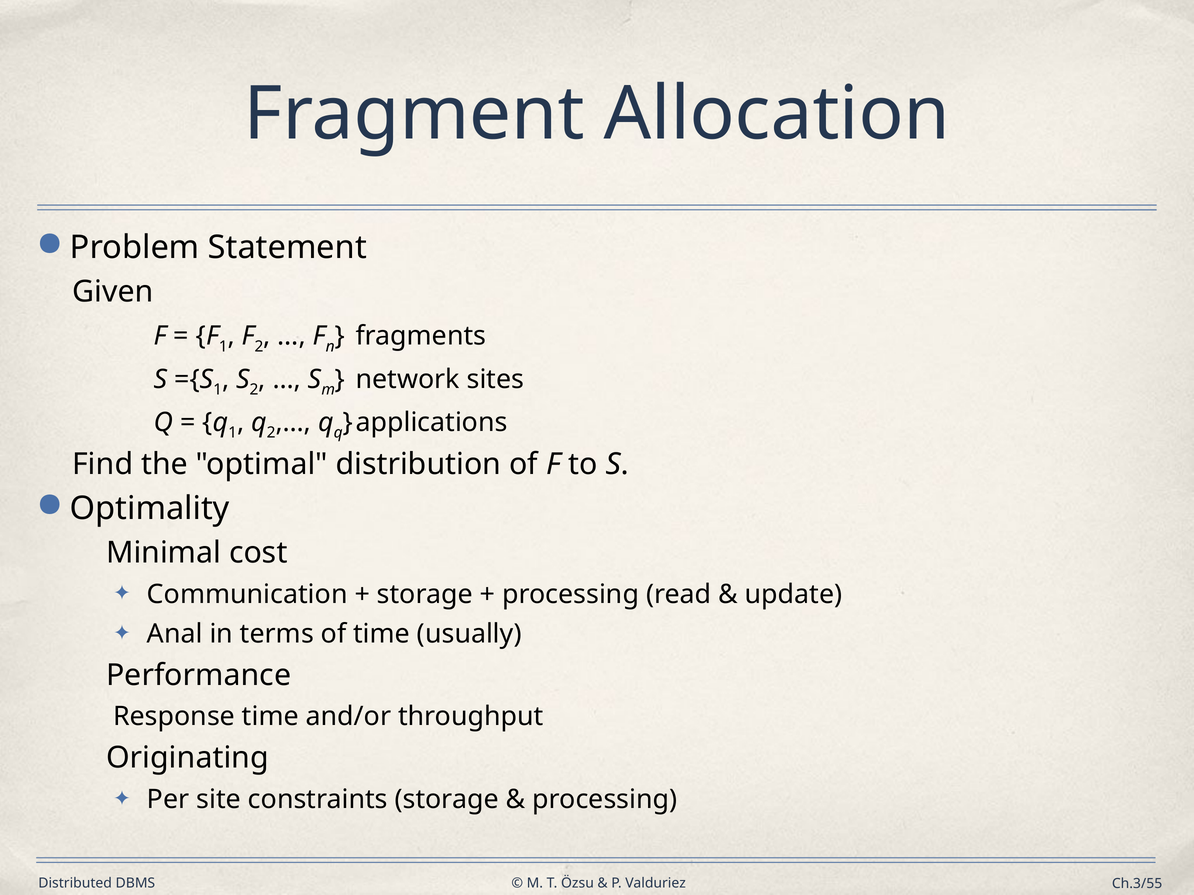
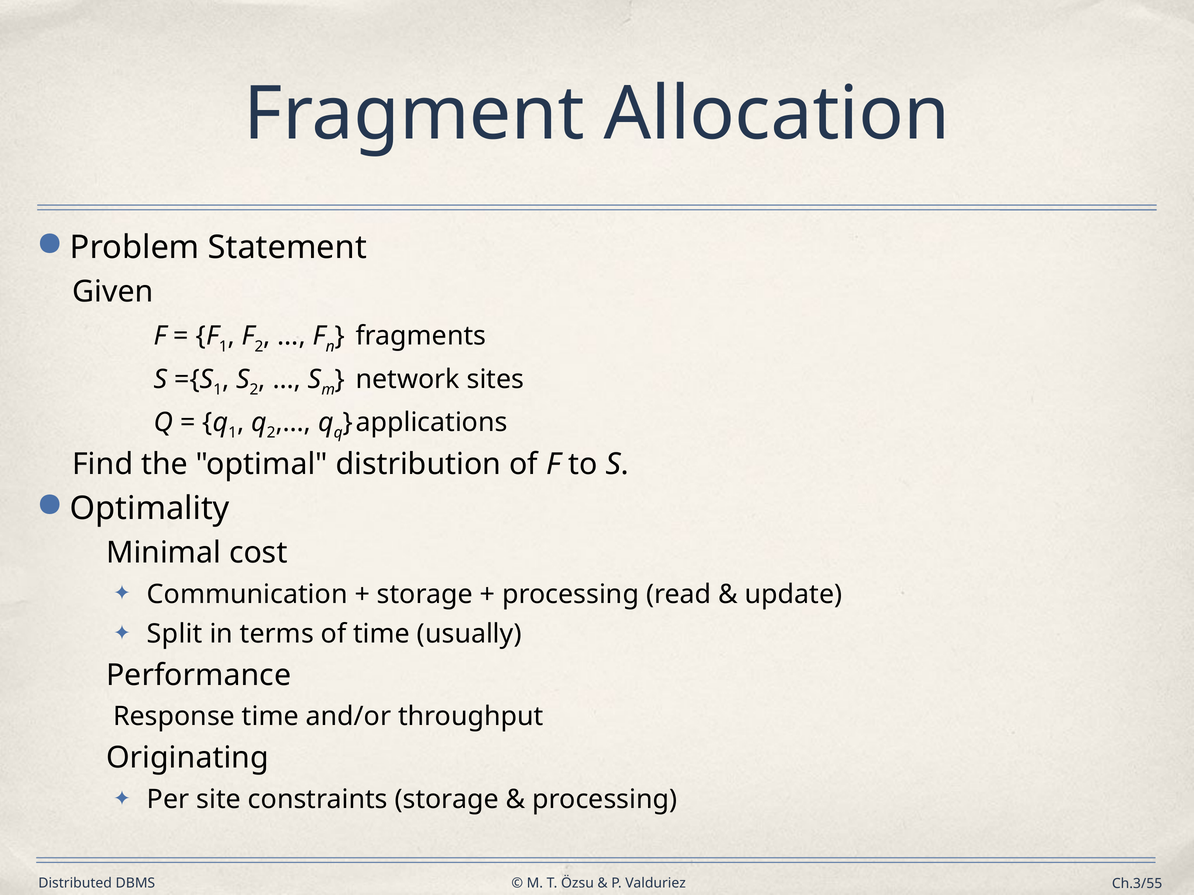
Anal: Anal -> Split (175, 634)
